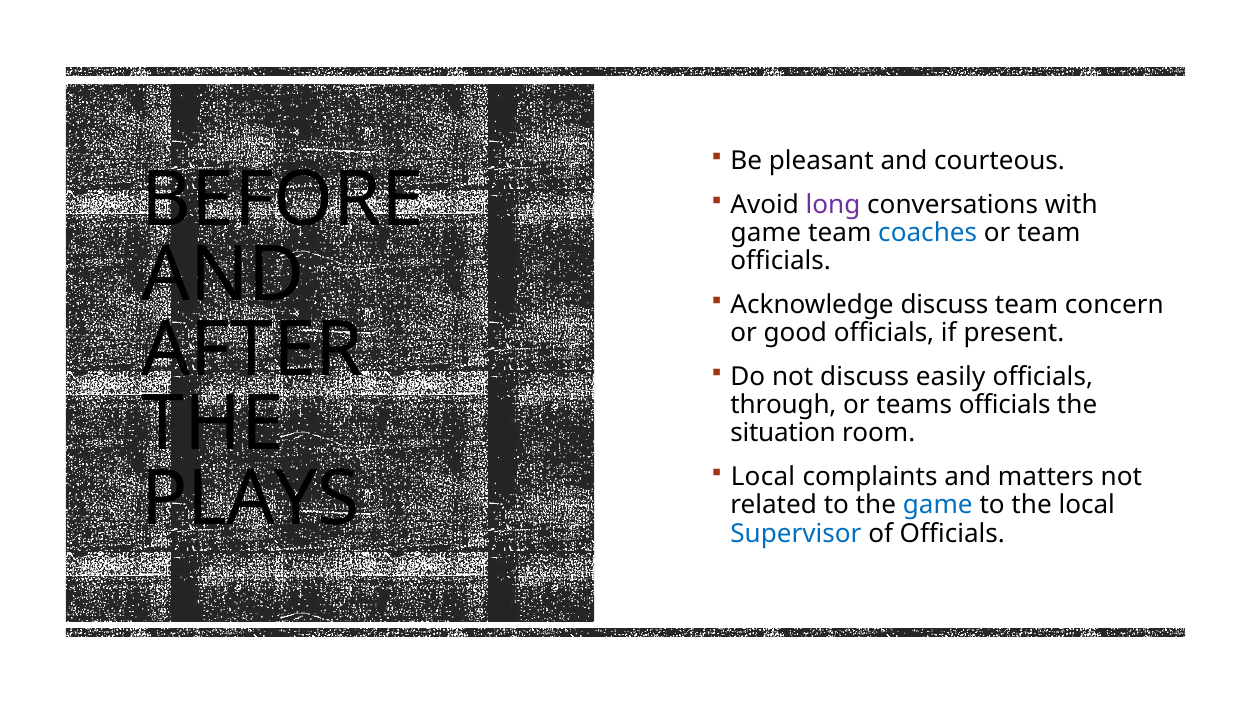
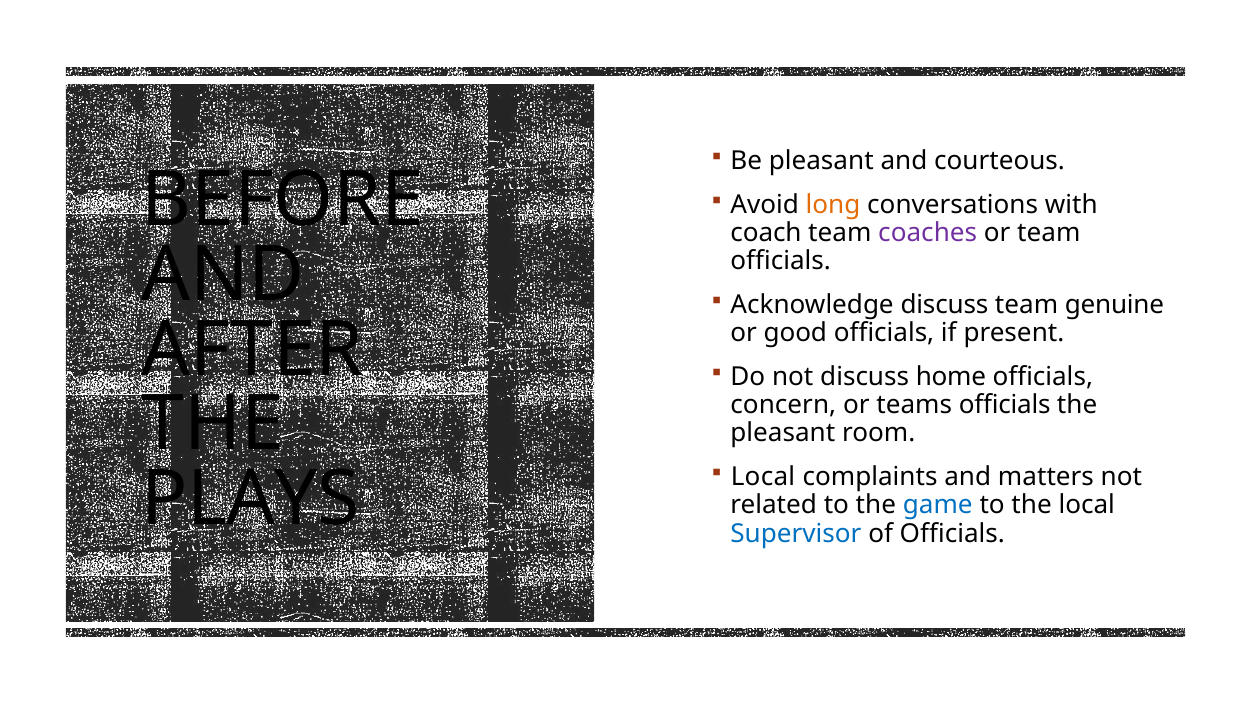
long colour: purple -> orange (833, 205)
game: game -> coach (766, 233)
coaches colour: blue -> purple (928, 233)
concern: concern -> genuine (1114, 305)
easily: easily -> home (951, 377)
through: through -> concern (783, 405)
situation: situation -> pleasant (783, 433)
